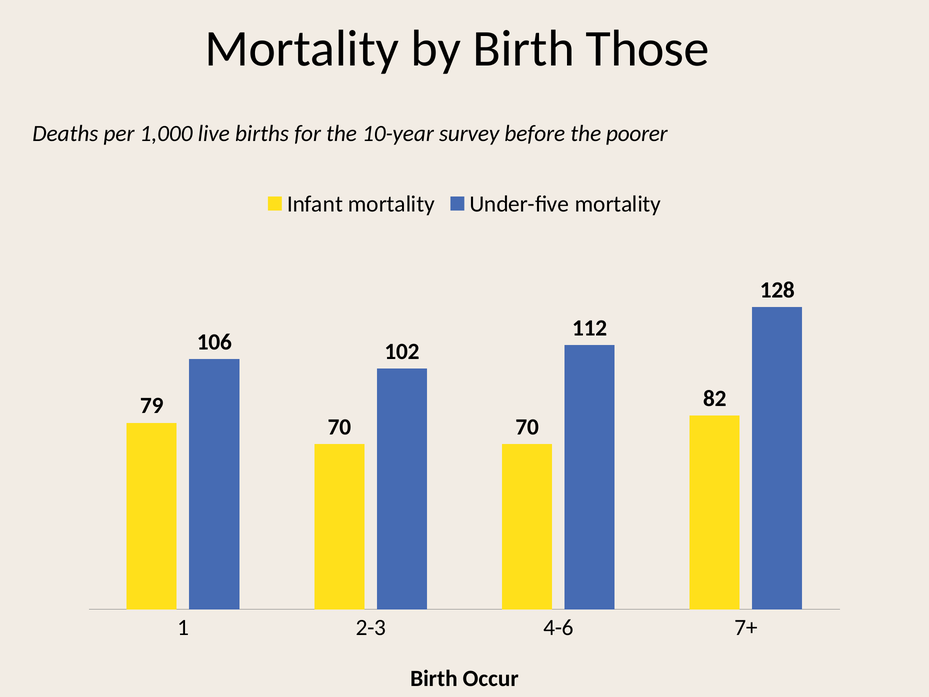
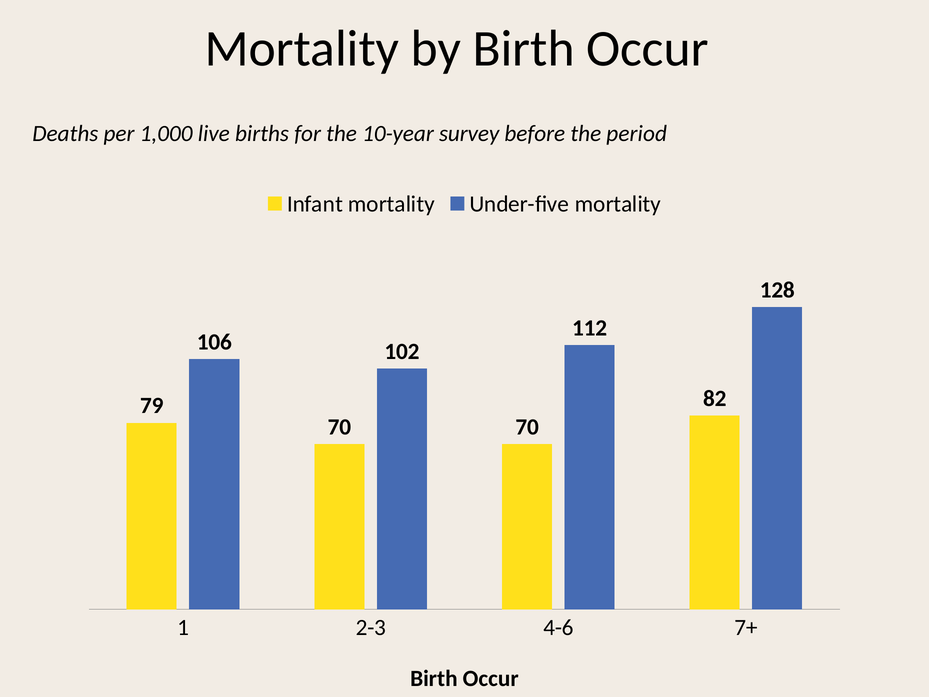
by Birth Those: Those -> Occur (647, 49)
poorer: poorer -> period (637, 133)
